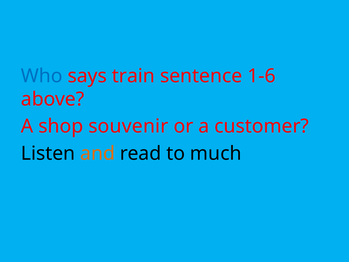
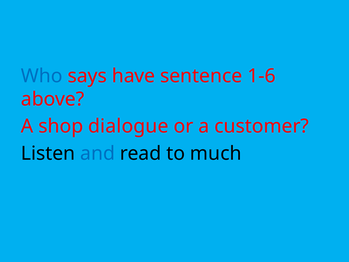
train: train -> have (134, 76)
souvenir: souvenir -> dialogue (128, 126)
and colour: orange -> blue (98, 153)
